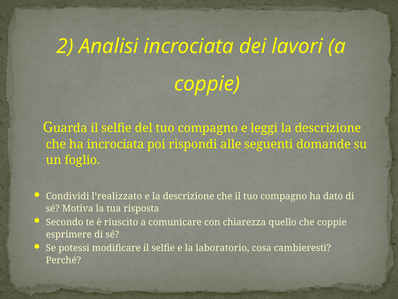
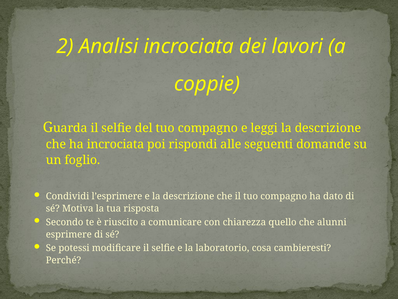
l’realizzato: l’realizzato -> l’esprimere (117, 196)
che coppie: coppie -> alunni (332, 222)
